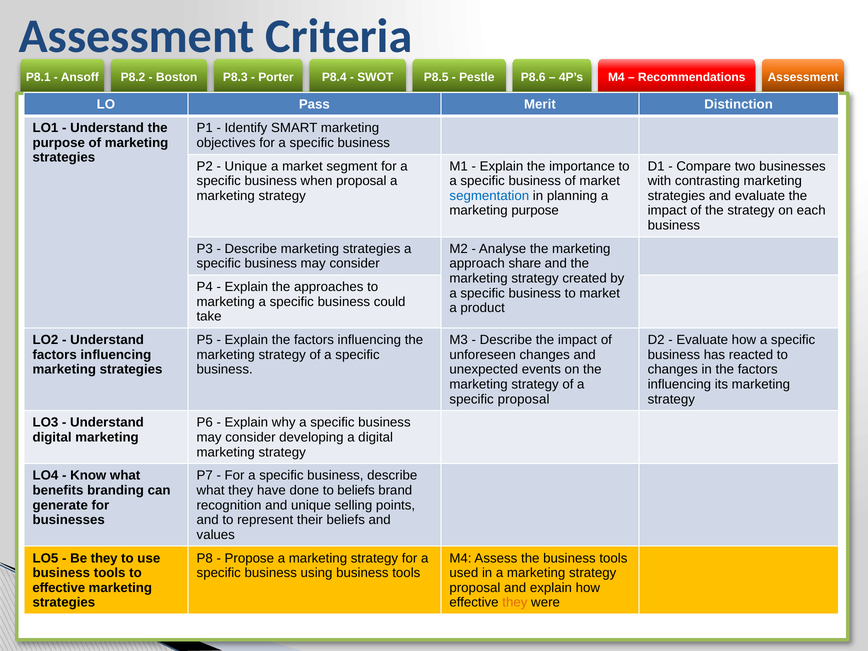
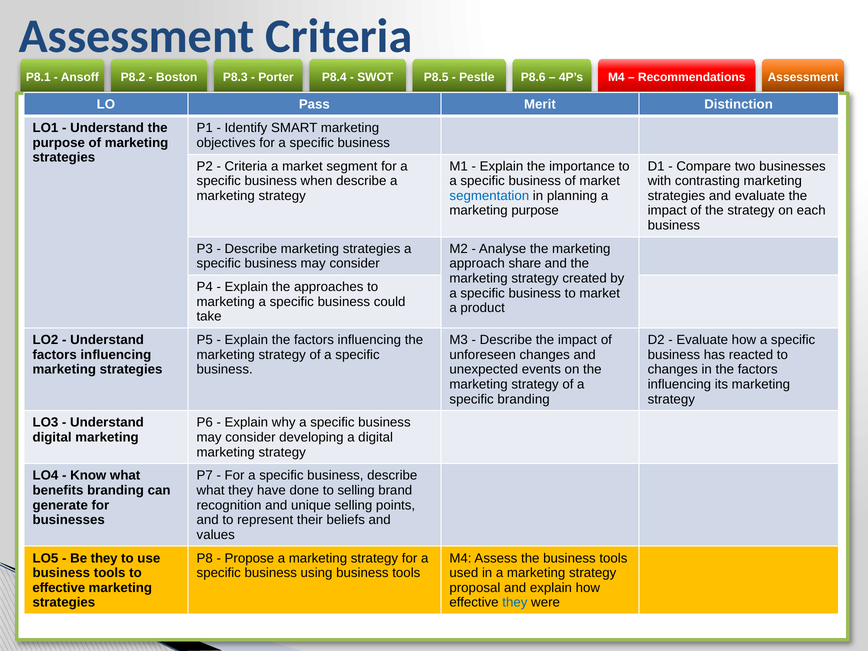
Unique: Unique -> Criteria (246, 166)
when proposal: proposal -> describe (361, 181)
specific proposal: proposal -> branding (524, 399)
to beliefs: beliefs -> selling (356, 490)
they colour: orange -> blue (515, 602)
